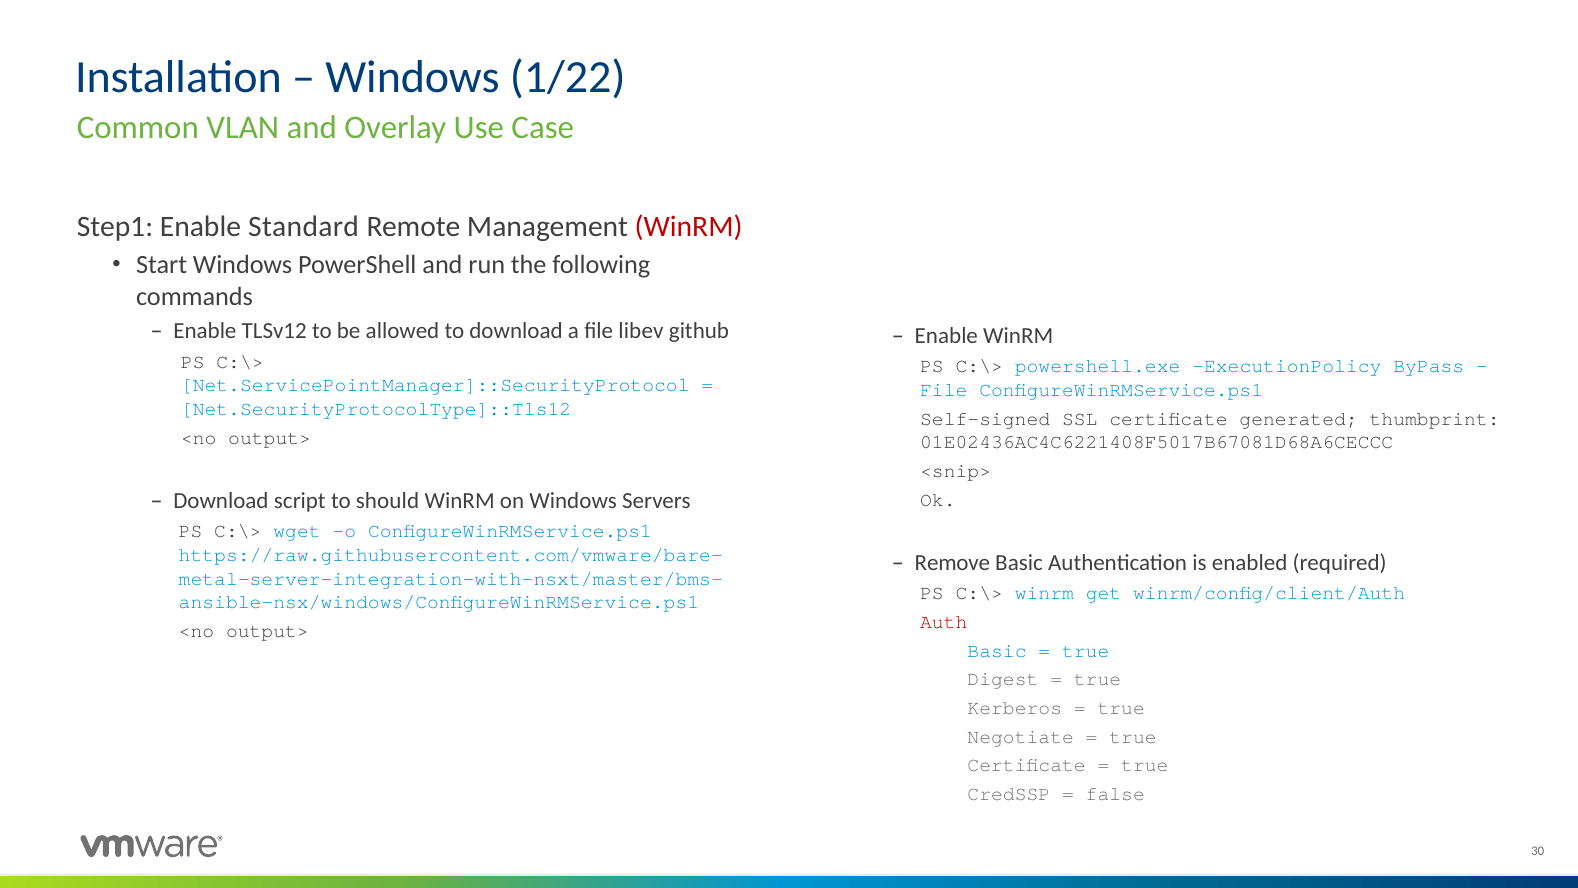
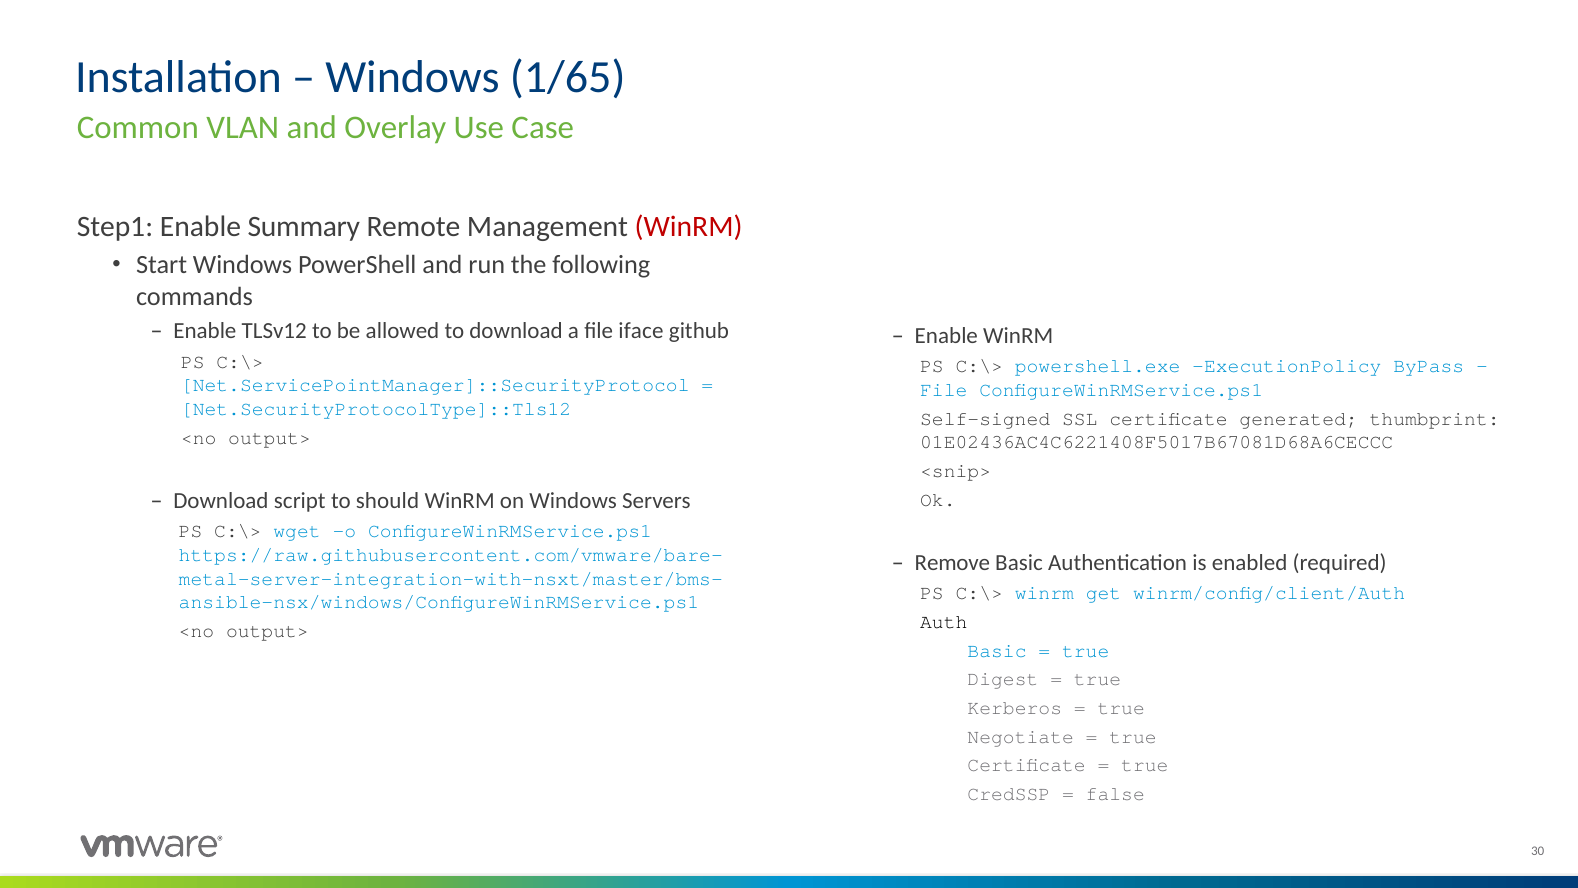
1/22: 1/22 -> 1/65 (568, 78)
Standard: Standard -> Summary (304, 227)
libev: libev -> iface (641, 331)
Auth colour: red -> black (944, 622)
